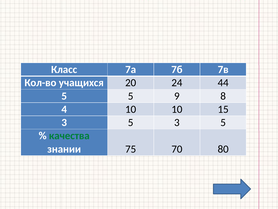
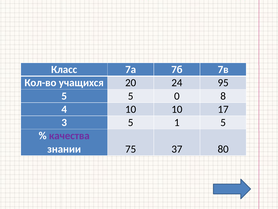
44: 44 -> 95 (223, 83)
9: 9 -> 0 (177, 96)
15: 15 -> 17 (223, 109)
5 3: 3 -> 1 (177, 122)
качества colour: green -> purple (69, 135)
70: 70 -> 37 (177, 149)
